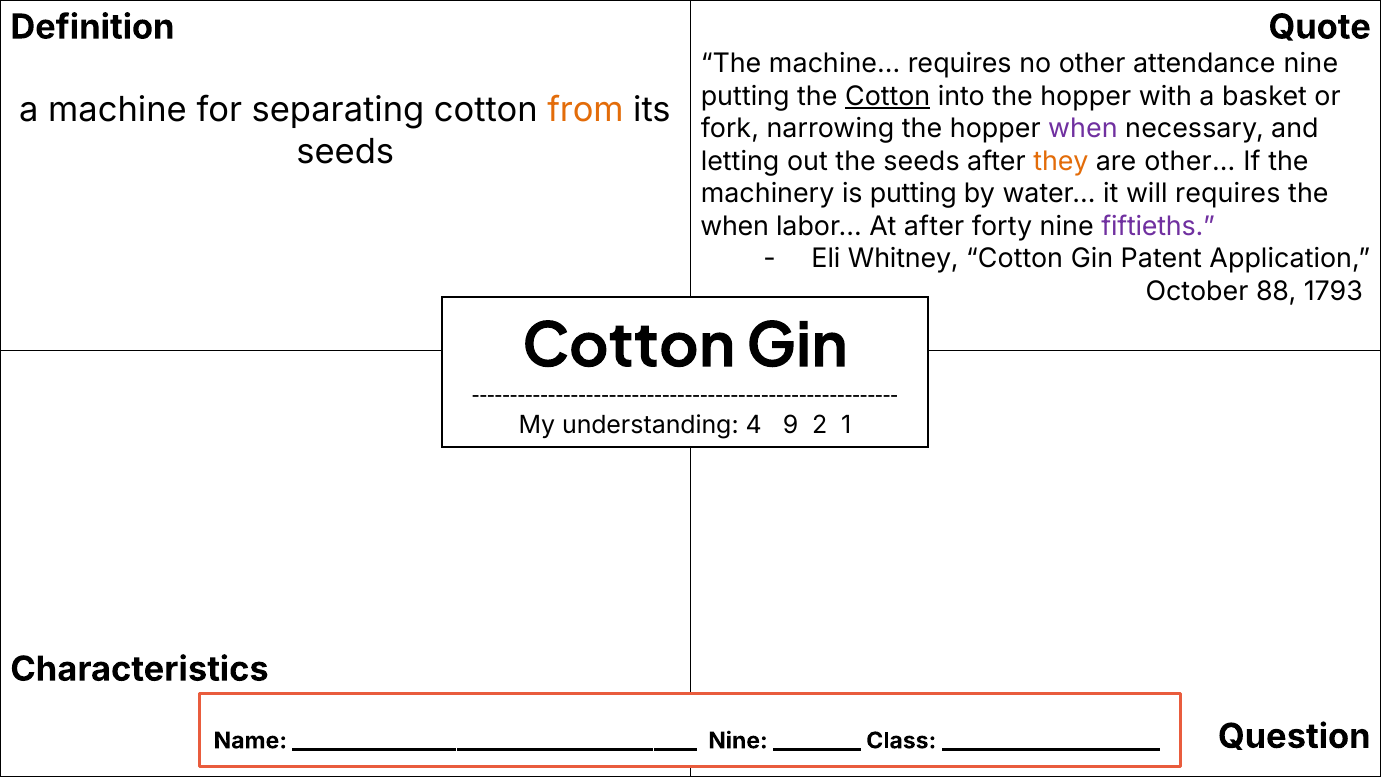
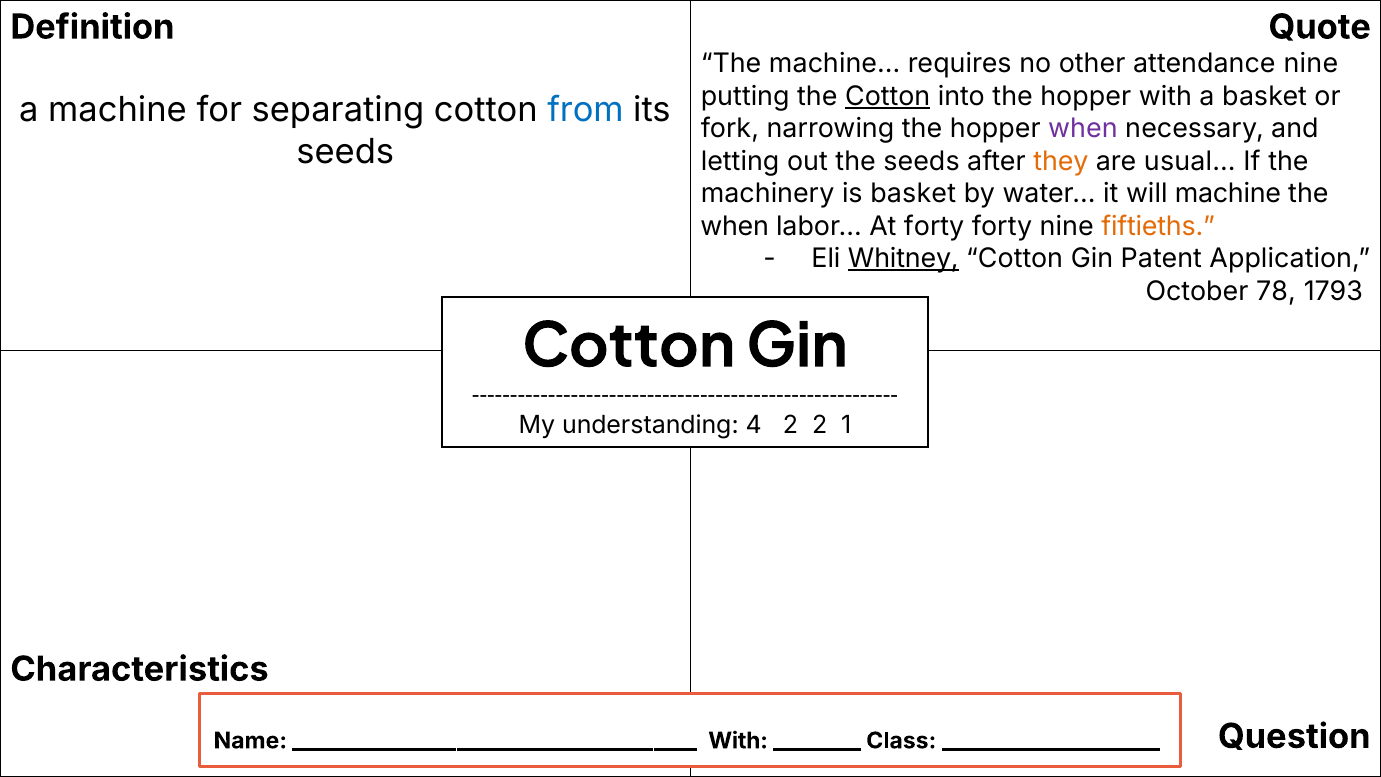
from colour: orange -> blue (585, 110)
other…: other… -> usual… (1190, 161)
is putting: putting -> basket (913, 194)
will requires: requires -> machine (1228, 194)
At after: after -> forty (934, 226)
fiftieths colour: purple -> orange (1158, 226)
Whitney underline: none -> present (903, 259)
88: 88 -> 78 (1276, 291)
4 9: 9 -> 2 (790, 425)
Nine: Nine -> With (738, 741)
